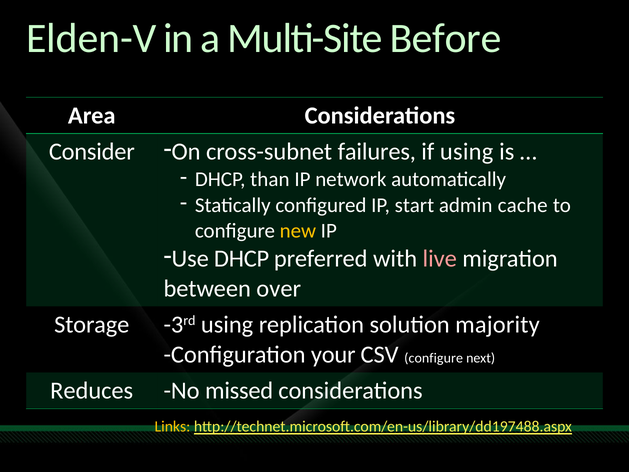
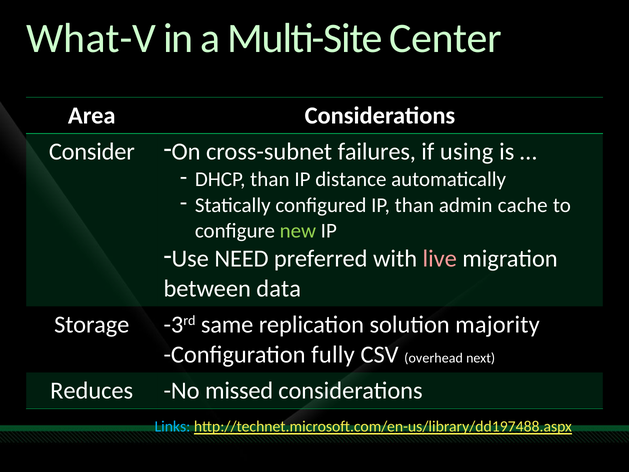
Elden-V: Elden-V -> What-V (91, 38)
Before: Before -> Center (445, 38)
network: network -> distance (351, 179)
IP start: start -> than (414, 205)
new colour: yellow -> light green (298, 231)
Use DHCP: DHCP -> NEED (242, 258)
over: over -> data (279, 288)
-3rd using: using -> same (227, 324)
your: your -> fully (333, 354)
CSV configure: configure -> overhead (434, 358)
Links colour: yellow -> light blue (173, 427)
